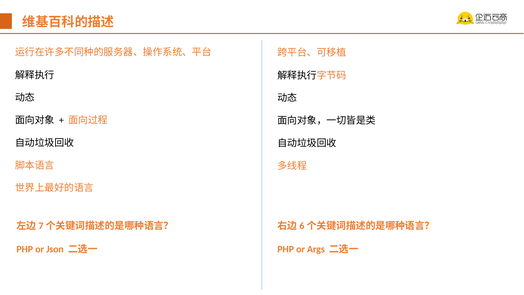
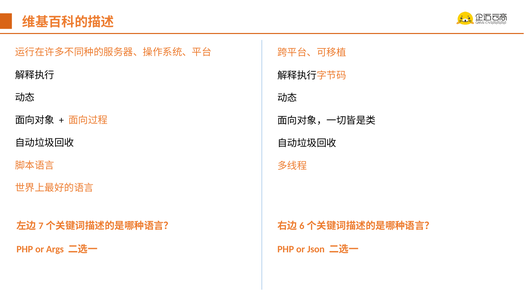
Json: Json -> Args (55, 249)
Args: Args -> Json (316, 249)
